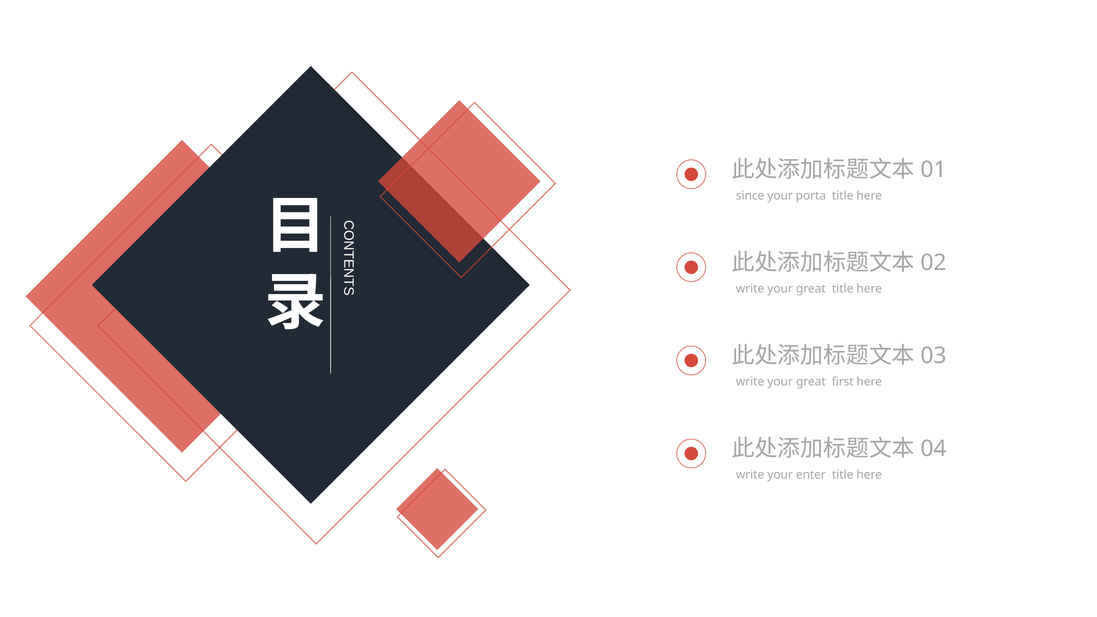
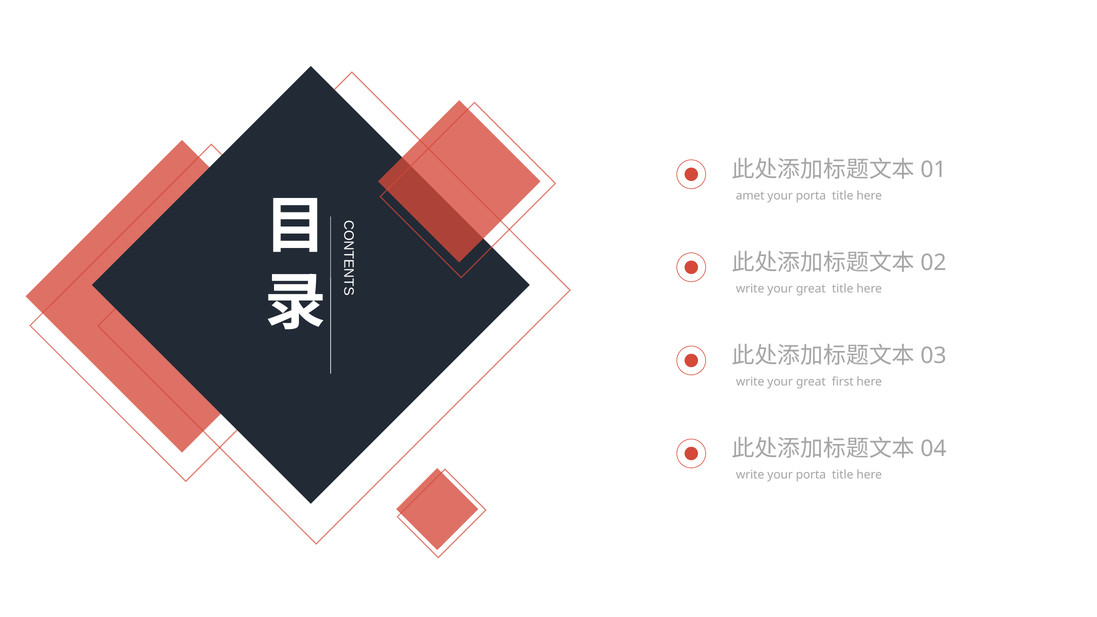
since: since -> amet (750, 196)
write your enter: enter -> porta (811, 475)
